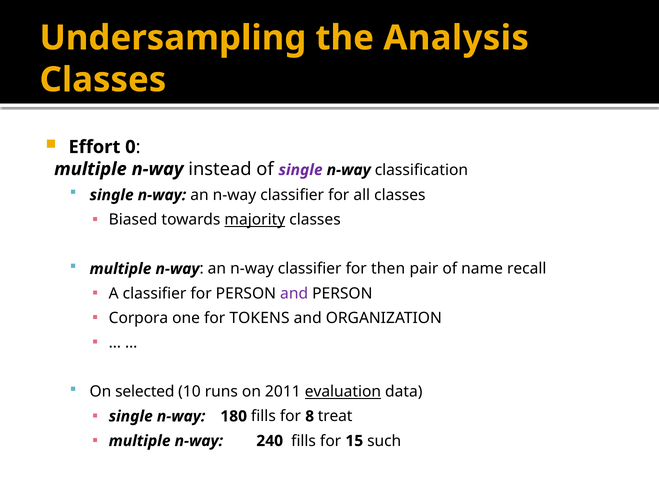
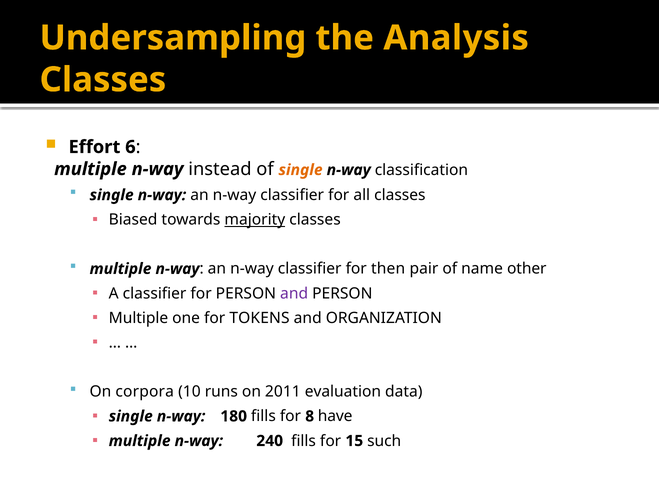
0: 0 -> 6 (130, 147)
single colour: purple -> orange (301, 170)
recall: recall -> other (527, 268)
Corpora: Corpora -> Multiple (138, 317)
selected: selected -> corpora (145, 391)
evaluation underline: present -> none (343, 391)
treat: treat -> have (335, 416)
